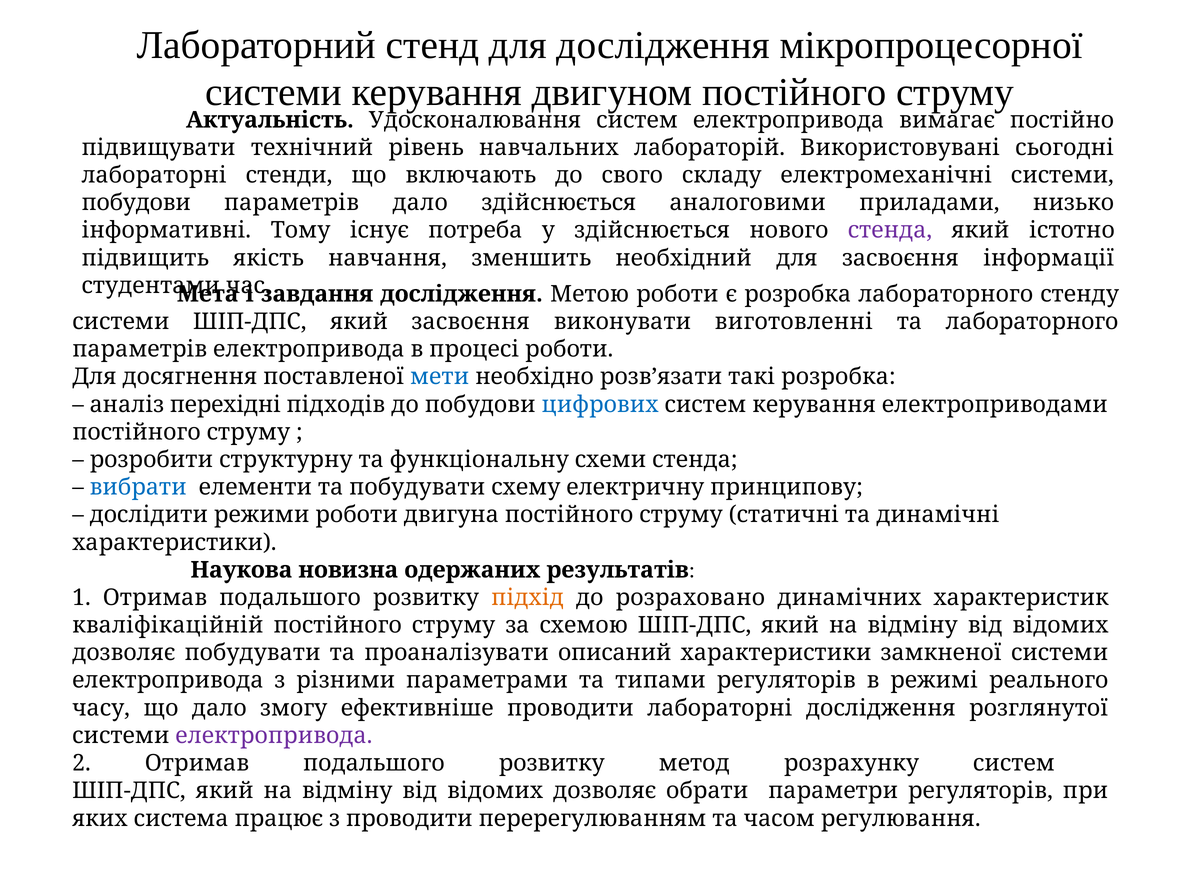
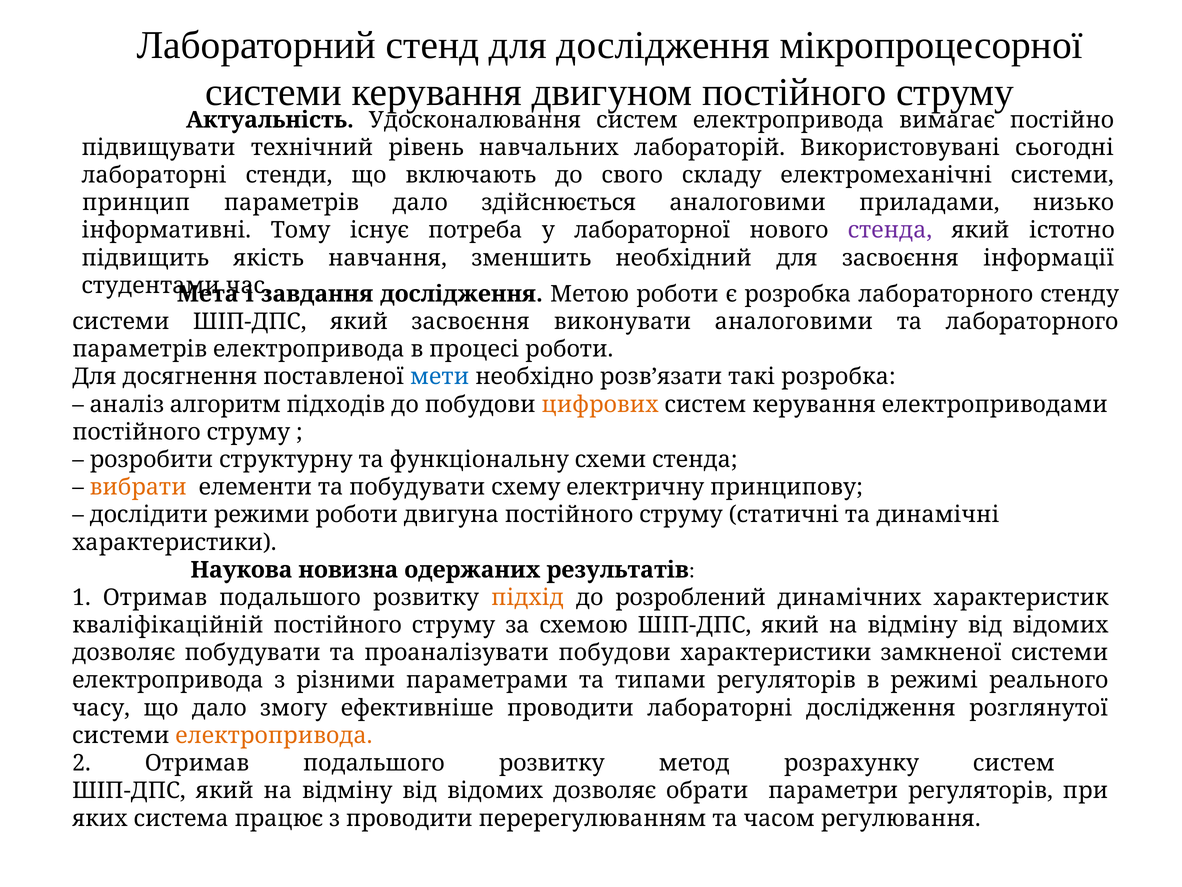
побудови: побудови -> принцип (136, 203)
у здійснюється: здійснюється -> лабораторної (652, 230)
виконувати виготовленні: виготовленні -> аналоговими (794, 321)
перехідні: перехідні -> алгоритм (225, 404)
цифрових colour: blue -> orange (600, 404)
вибрати colour: blue -> orange (138, 487)
розраховано: розраховано -> розроблений (690, 597)
проаналізувати описаний: описаний -> побудови (615, 652)
електропривода colour: purple -> orange (274, 735)
